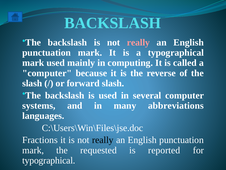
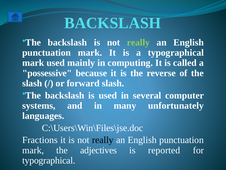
really colour: pink -> light green (138, 42)
computer: computer -> possessive (47, 73)
abbreviations: abbreviations -> unfortunately (176, 105)
requested: requested -> adjectives (99, 150)
